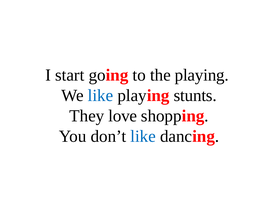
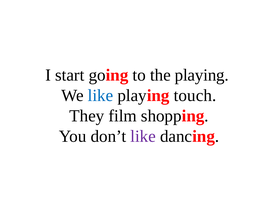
stunts: stunts -> touch (195, 95)
love: love -> film (123, 116)
like colour: blue -> purple (143, 136)
